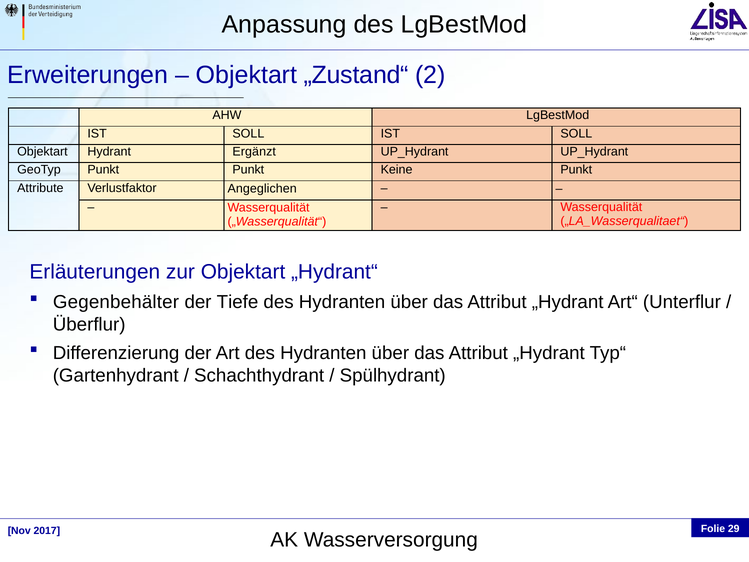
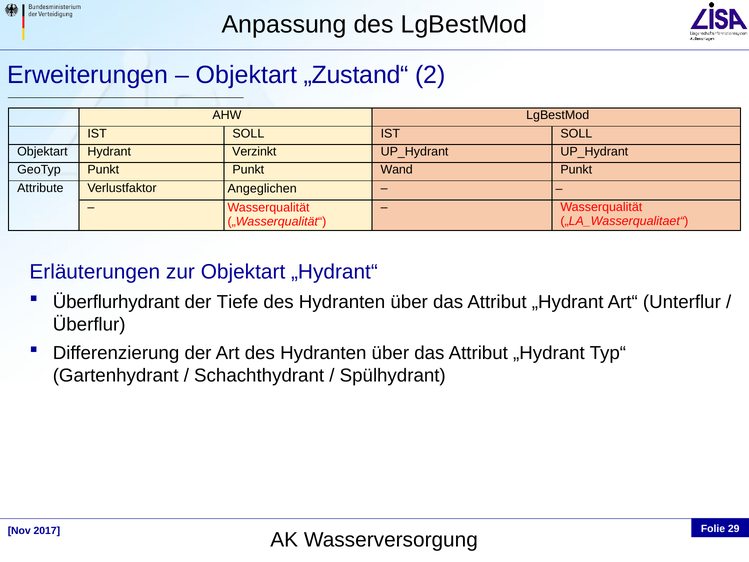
Ergänzt: Ergänzt -> Verzinkt (254, 152)
Keine: Keine -> Wand (397, 170)
Gegenbehälter: Gegenbehälter -> Überflurhydrant (116, 302)
